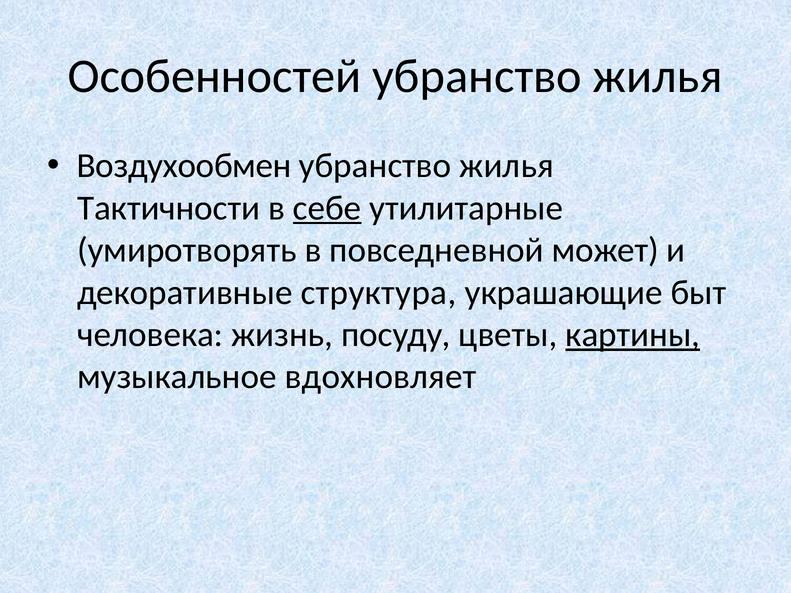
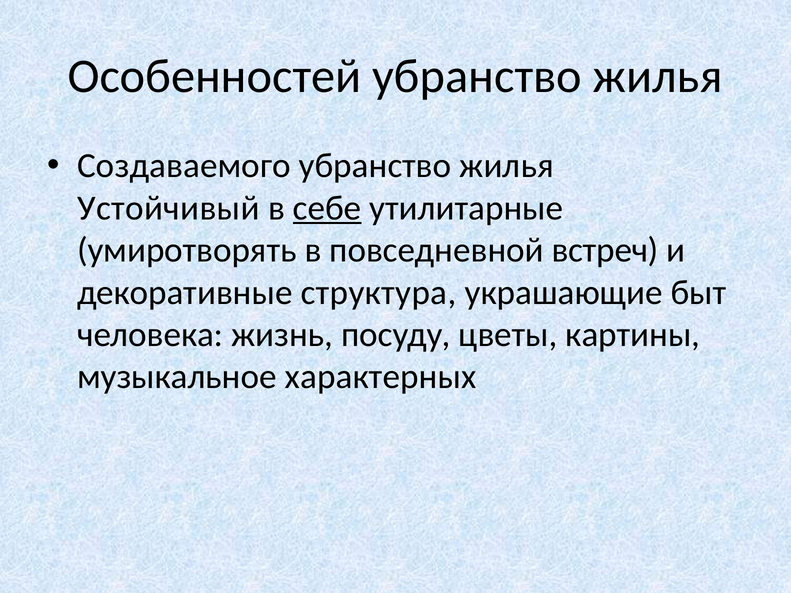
Воздухообмен: Воздухообмен -> Создаваемого (184, 166)
Тактичности: Тактичности -> Устойчивый (168, 208)
может: может -> встреч (605, 250)
картины underline: present -> none (633, 335)
вдохновляет: вдохновляет -> характерных (381, 377)
